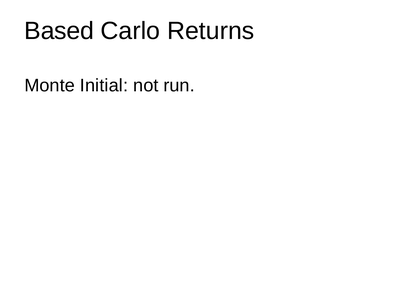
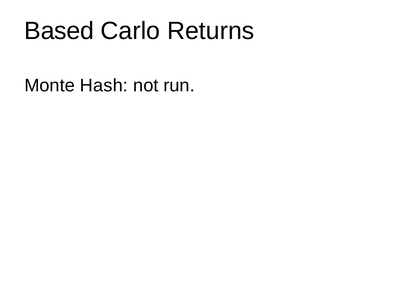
Initial: Initial -> Hash (104, 86)
